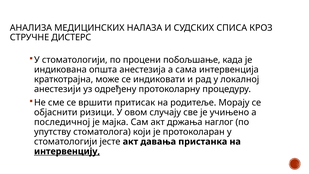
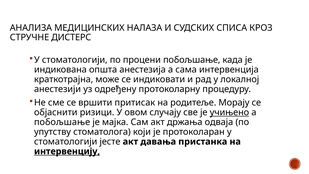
учињено underline: none -> present (229, 112)
последичној: последичној -> побољшање (62, 122)
наглог: наглог -> одваја (219, 122)
